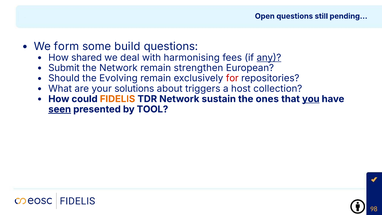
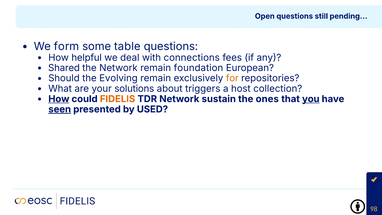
build: build -> table (127, 46)
shared: shared -> helpful (87, 58)
harmonising: harmonising -> connections (192, 58)
any underline: present -> none (269, 58)
Submit: Submit -> Shared (64, 68)
strengthen: strengthen -> foundation (198, 68)
for colour: red -> orange (232, 78)
How underline: none -> present (59, 99)
TOOL: TOOL -> USED (152, 109)
